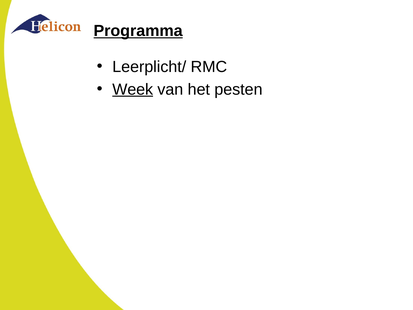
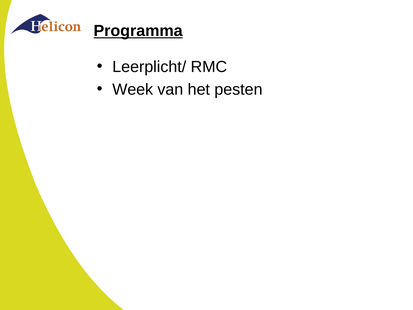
Week underline: present -> none (133, 89)
